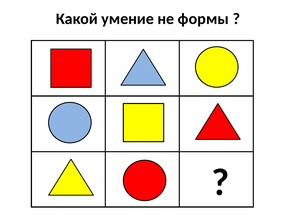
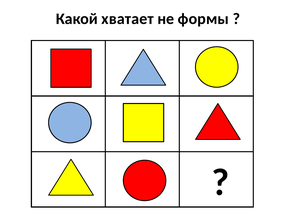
умение: умение -> хватает (127, 19)
